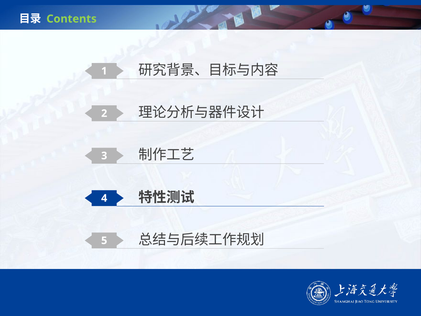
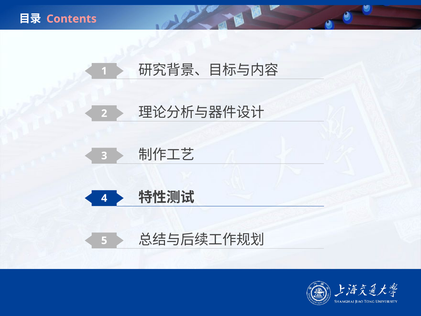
Contents colour: light green -> pink (72, 19)
